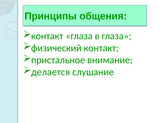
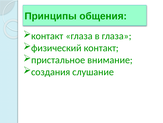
делается: делается -> создания (51, 72)
